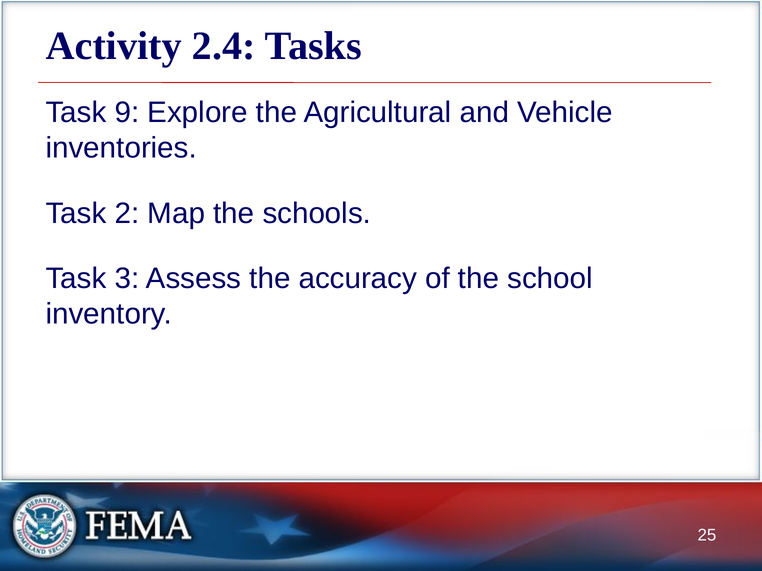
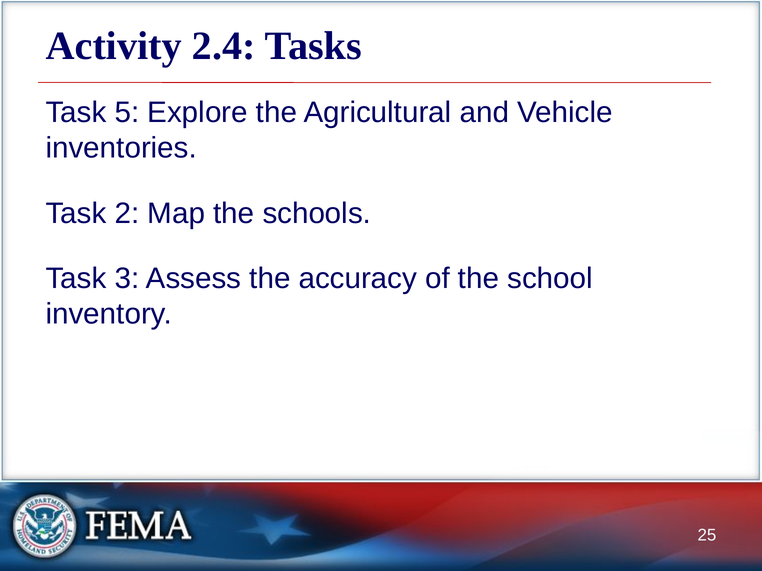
9: 9 -> 5 (127, 113)
